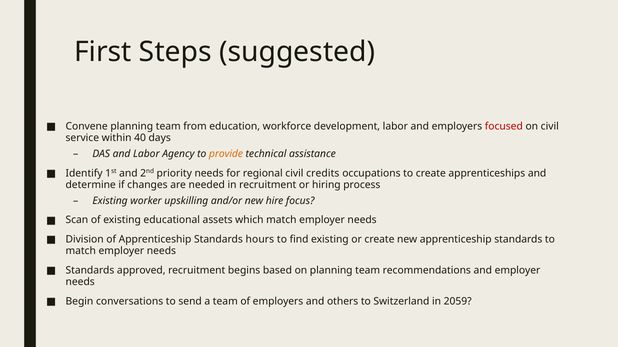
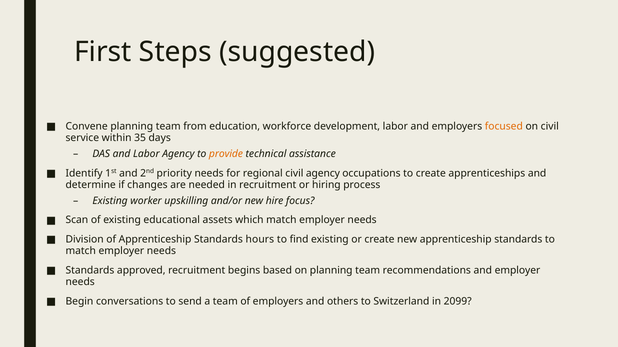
focused colour: red -> orange (504, 126)
40: 40 -> 35 (140, 138)
civil credits: credits -> agency (323, 173)
2059: 2059 -> 2099 (458, 302)
